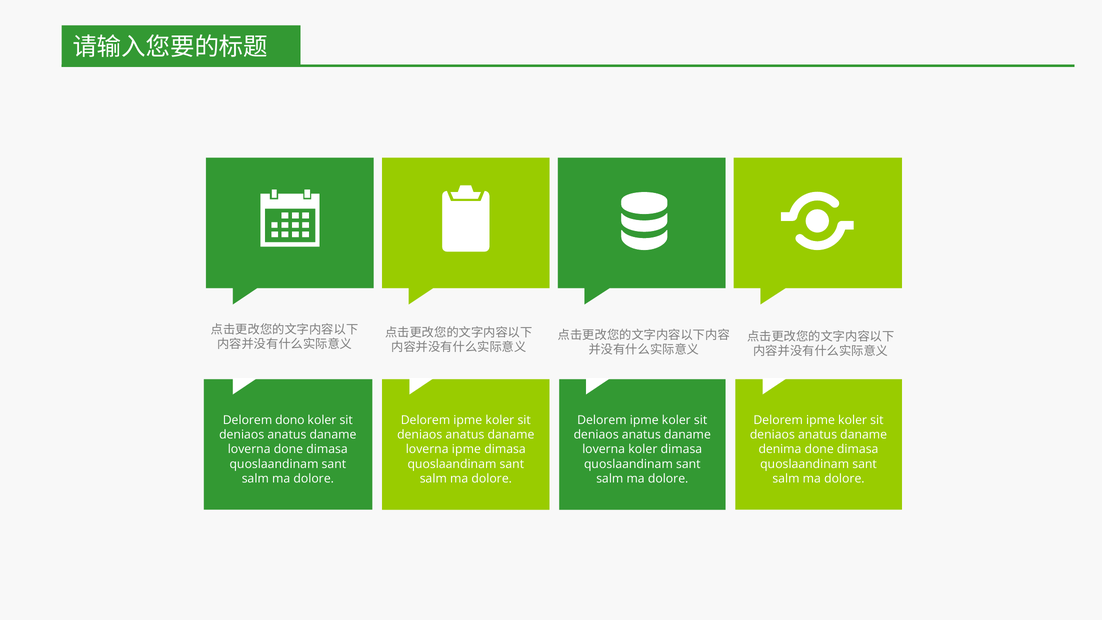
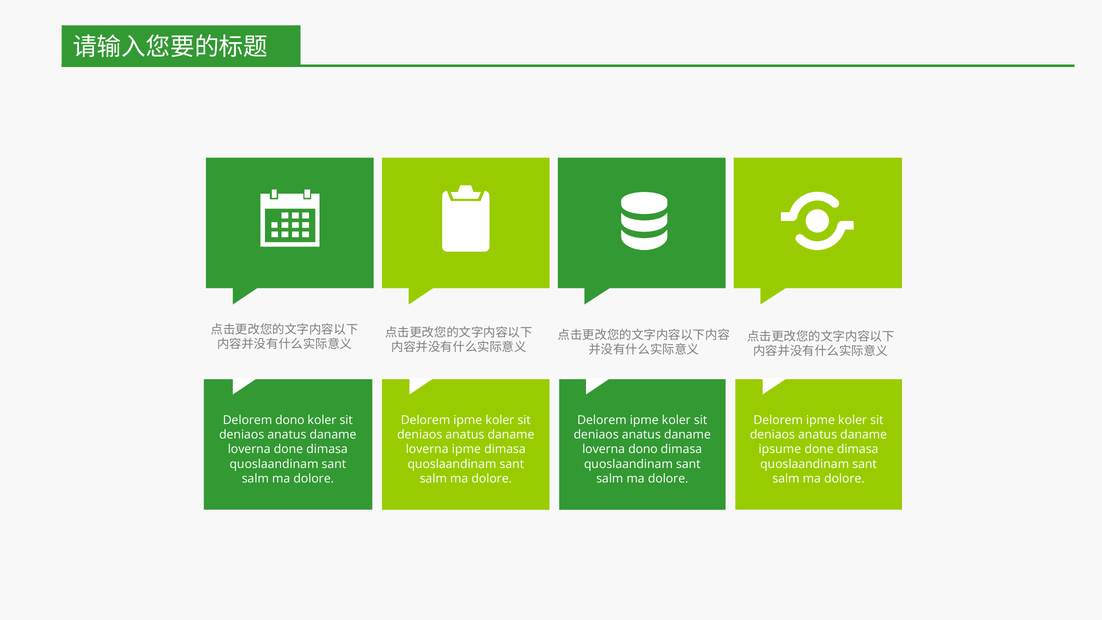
loverna koler: koler -> dono (643, 449)
denima: denima -> ipsume (780, 449)
